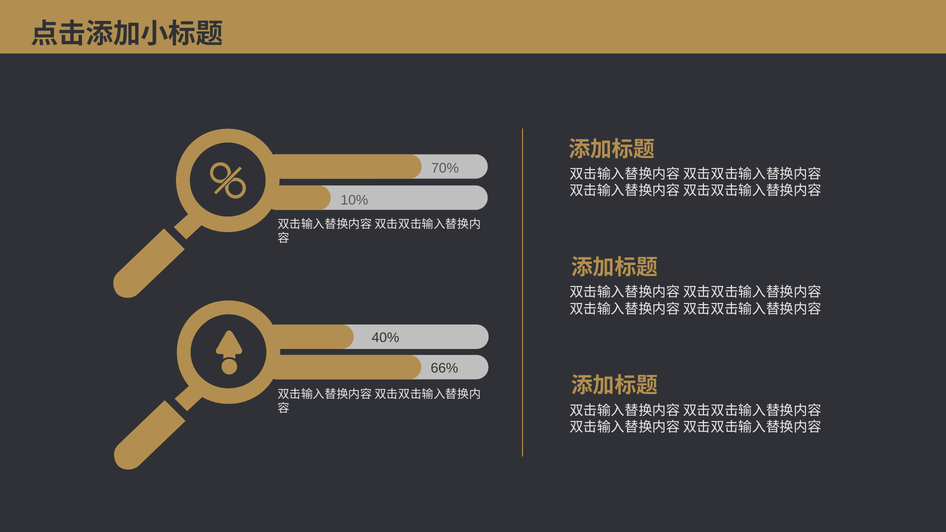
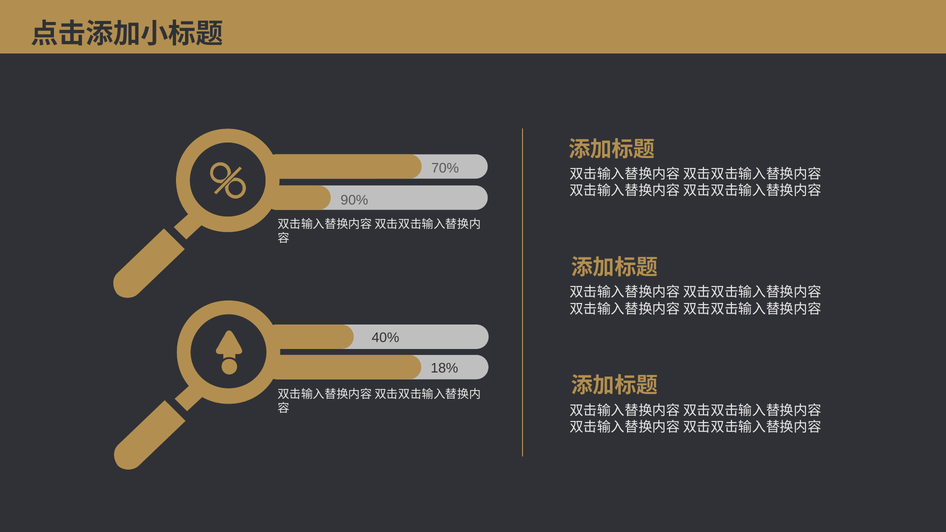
10%: 10% -> 90% (354, 200)
66%: 66% -> 18% (444, 368)
